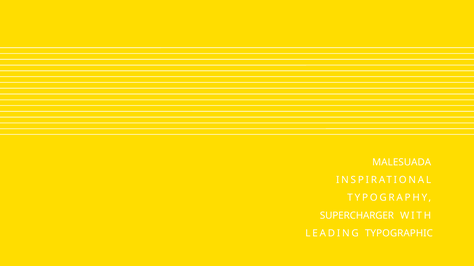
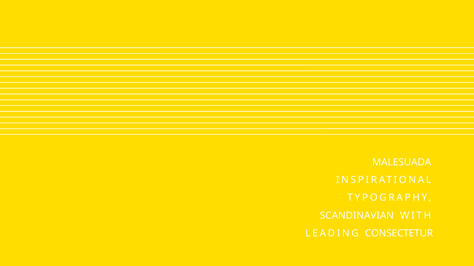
SUPERCHARGER: SUPERCHARGER -> SCANDINAVIAN (357, 216)
TYPOGRAPHIC: TYPOGRAPHIC -> CONSECTETUR (399, 234)
